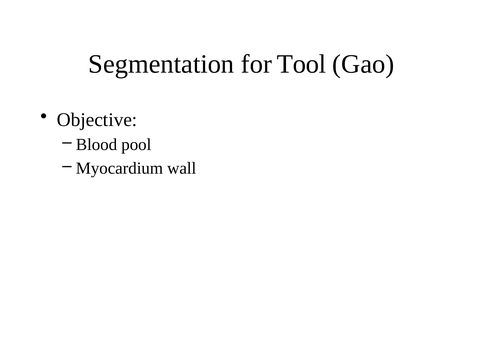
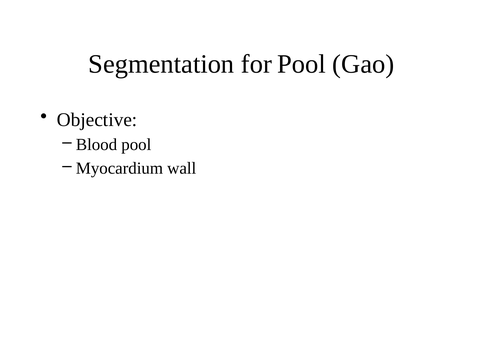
for Tool: Tool -> Pool (301, 64)
